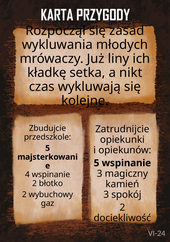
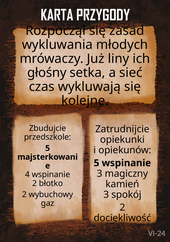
kładkę: kładkę -> głośny (47, 72)
nikt: nikt -> sieć (131, 72)
